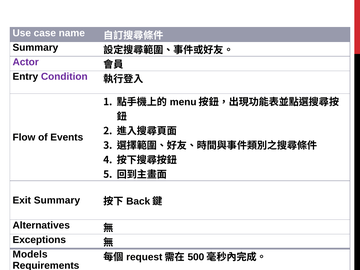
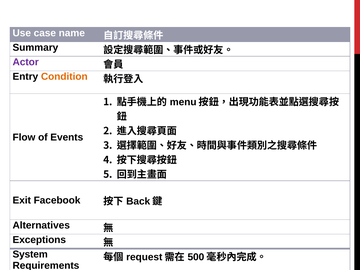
Condition colour: purple -> orange (64, 77)
Exit Summary: Summary -> Facebook (57, 200)
Models: Models -> System (30, 254)
